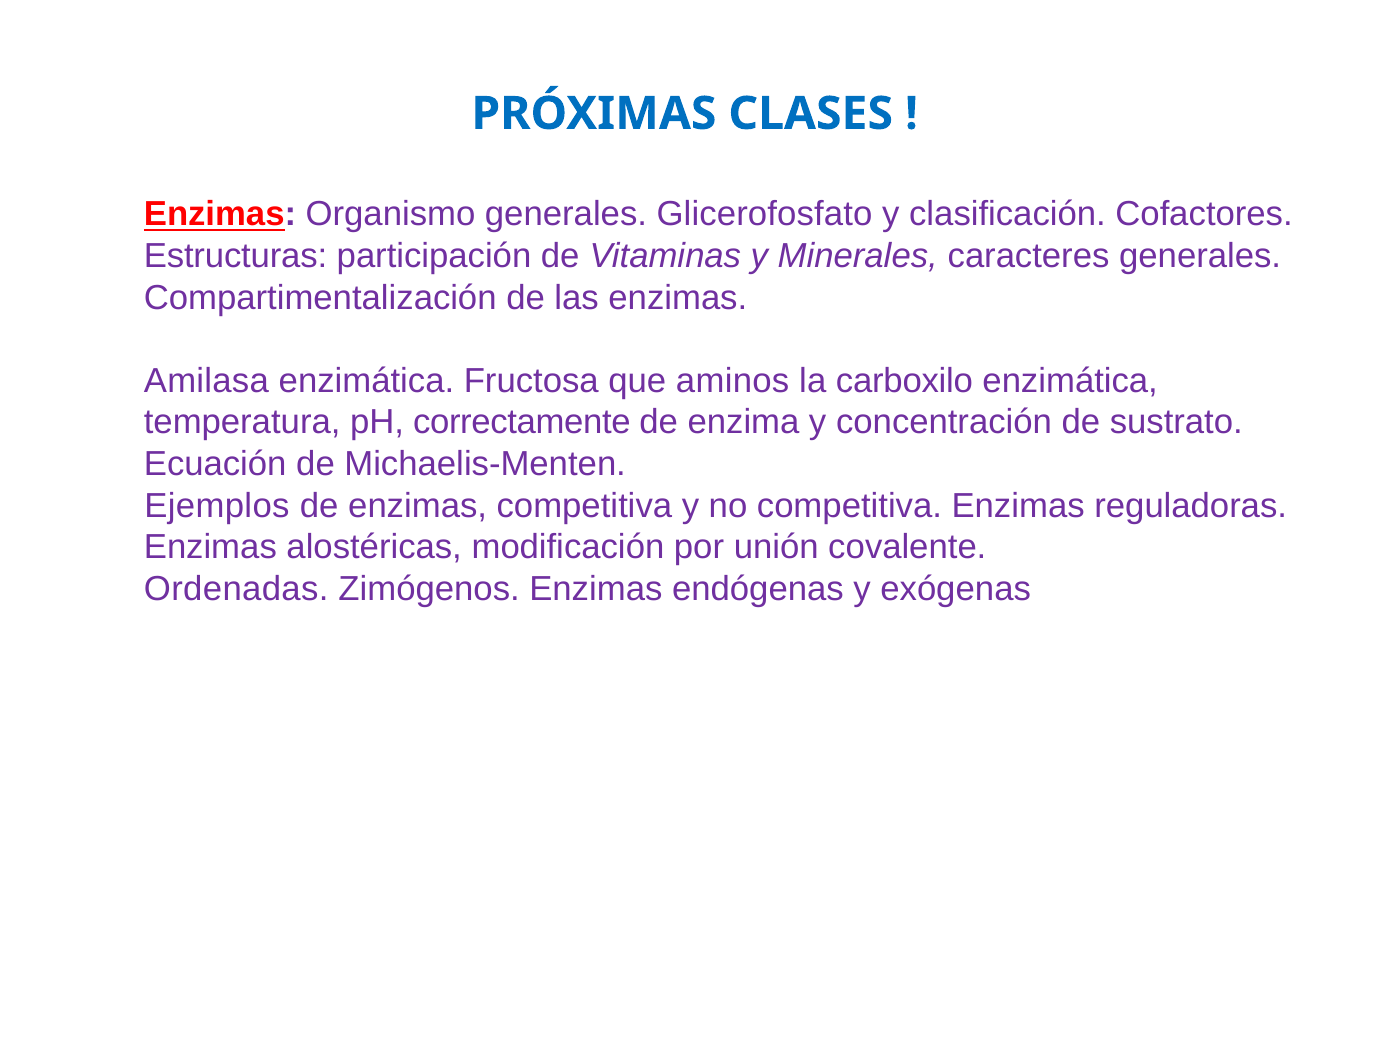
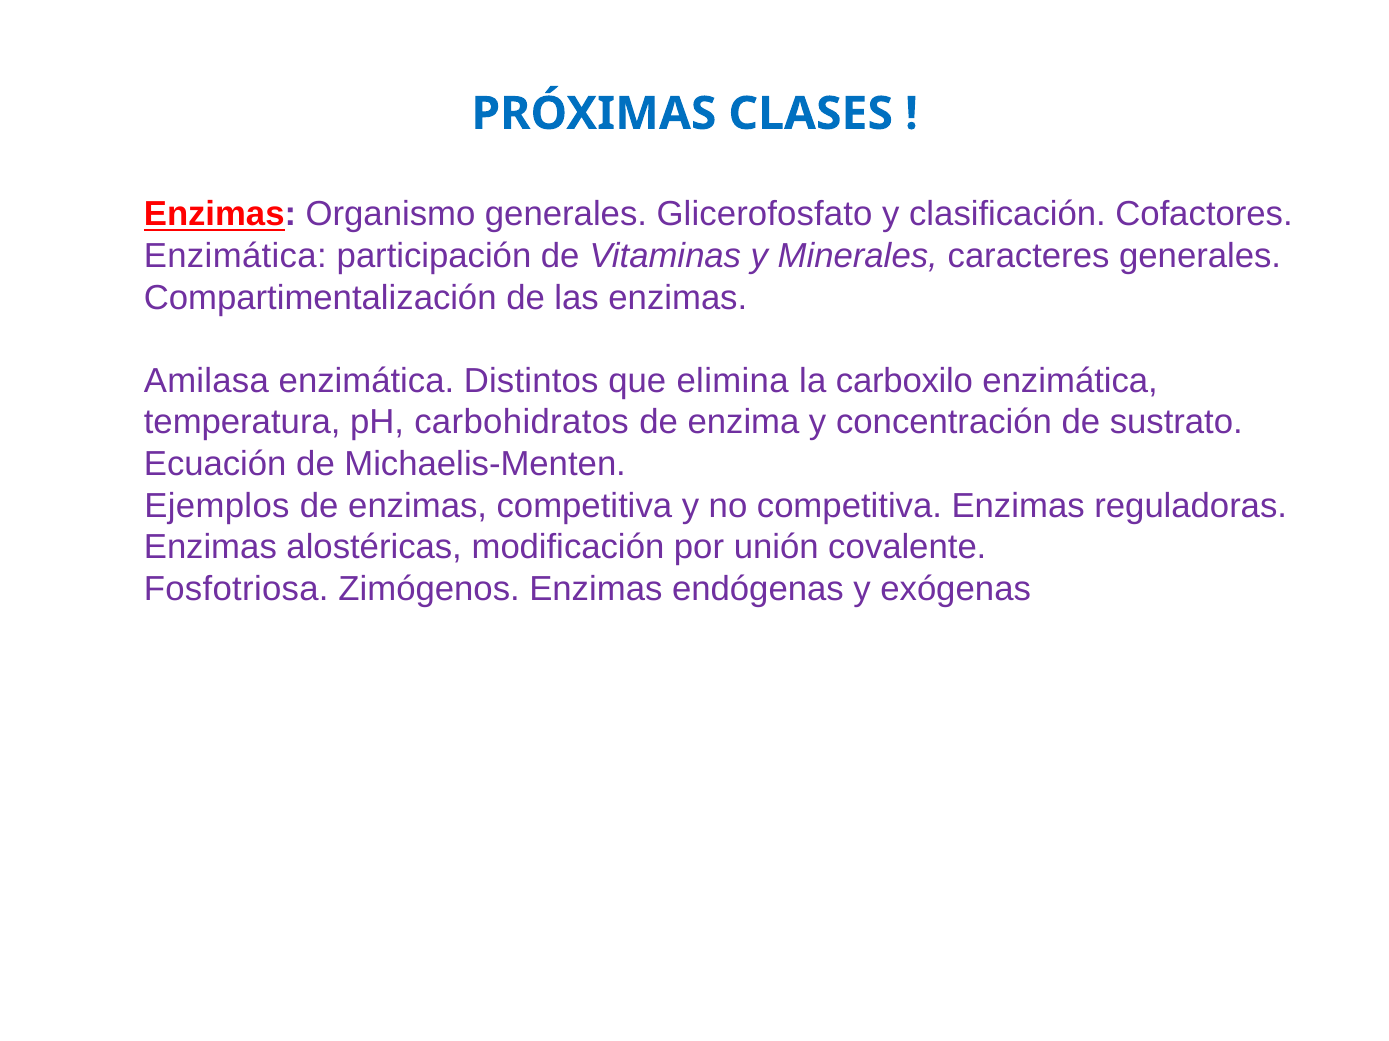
Estructuras: Estructuras -> Enzimática (235, 256)
Fructosa: Fructosa -> Distintos (531, 381)
aminos: aminos -> elimina (733, 381)
correctamente: correctamente -> carbohidratos (522, 423)
Ordenadas: Ordenadas -> Fosfotriosa (236, 590)
